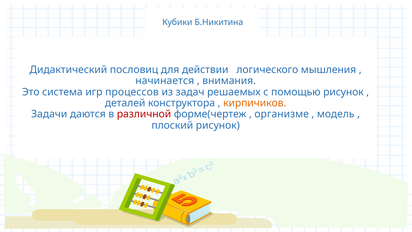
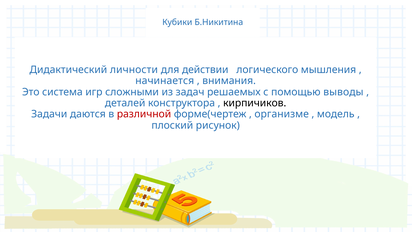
пословиц: пословиц -> личности (134, 70)
процессов: процессов -> сложными (132, 92)
помощью рисунок: рисунок -> выводы (343, 92)
кирпичиков colour: orange -> black (255, 103)
